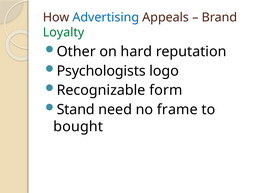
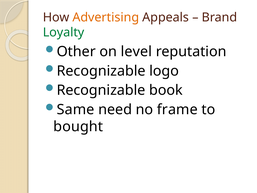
Advertising colour: blue -> orange (106, 17)
hard: hard -> level (136, 52)
Psychologists: Psychologists -> Recognizable (101, 71)
form: form -> book (166, 90)
Stand: Stand -> Same (76, 109)
